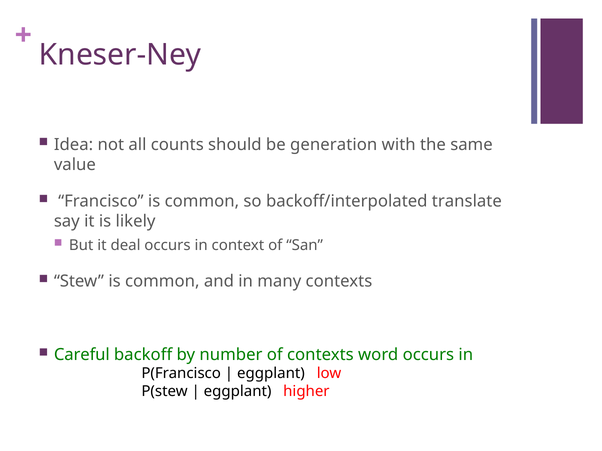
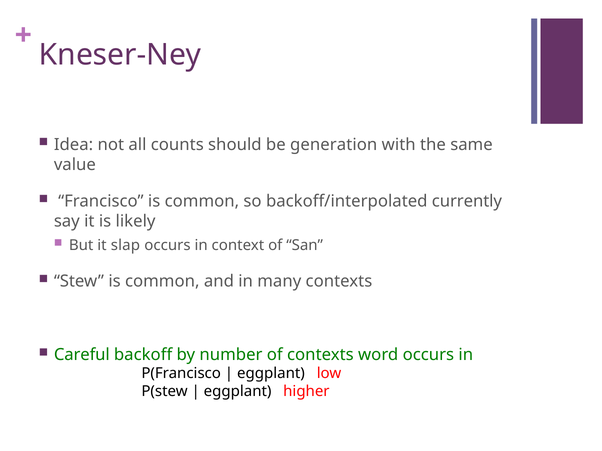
translate: translate -> currently (467, 202)
deal: deal -> slap (125, 246)
